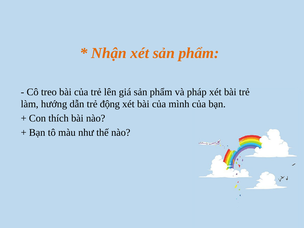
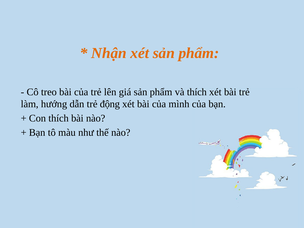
và pháp: pháp -> thích (197, 92)
